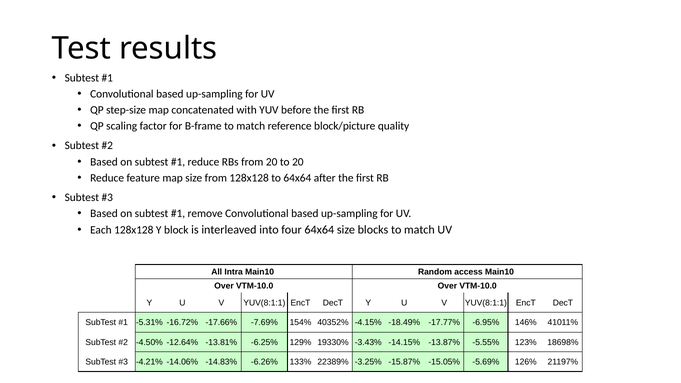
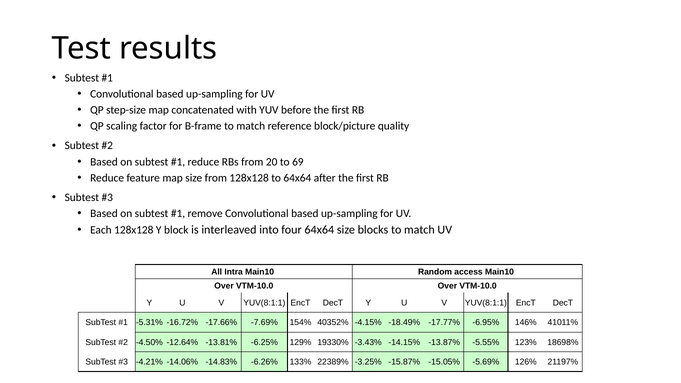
to 20: 20 -> 69 (298, 162)
